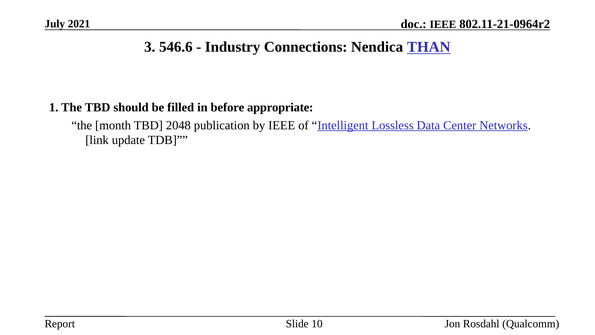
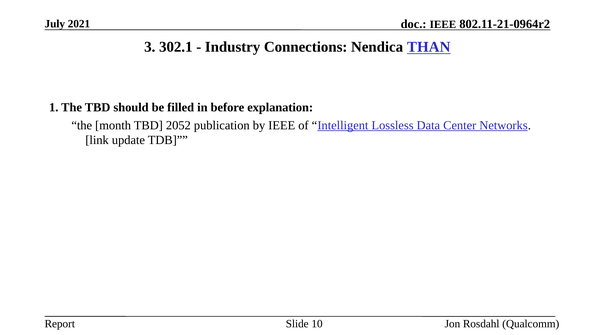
546.6: 546.6 -> 302.1 (176, 47)
appropriate: appropriate -> explanation (280, 107)
2048: 2048 -> 2052 (178, 125)
